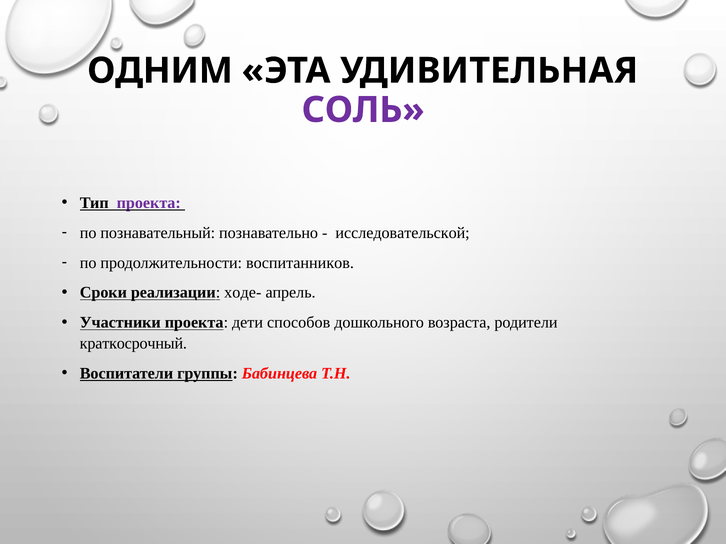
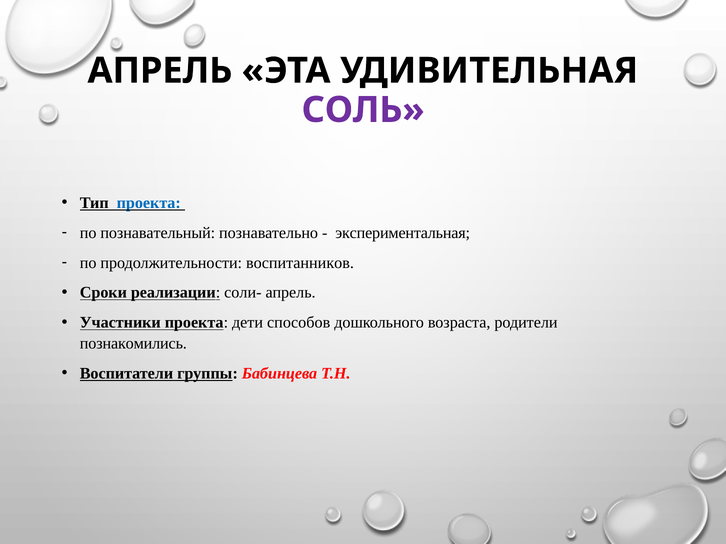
ОДНИМ: ОДНИМ -> АПРЕЛЬ (160, 71)
проекта colour: purple -> blue (149, 203)
исследовательской: исследовательской -> экспериментальная (403, 233)
ходе-: ходе- -> соли- (243, 293)
краткосрочный: краткосрочный -> познакомились (133, 344)
